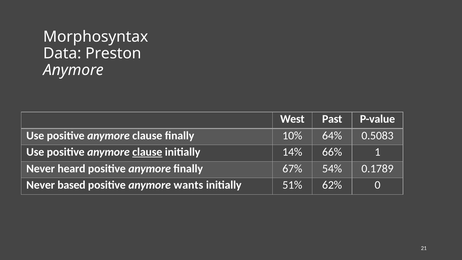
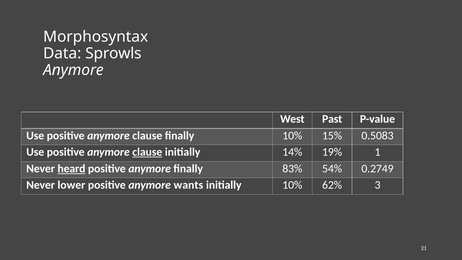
Preston: Preston -> Sprowls (113, 53)
64%: 64% -> 15% (332, 136)
66%: 66% -> 19% (332, 152)
heard underline: none -> present (71, 169)
67%: 67% -> 83% (292, 169)
0.1789: 0.1789 -> 0.2749 (377, 169)
based: based -> lower (71, 185)
initially 51%: 51% -> 10% (292, 185)
0: 0 -> 3 (378, 185)
